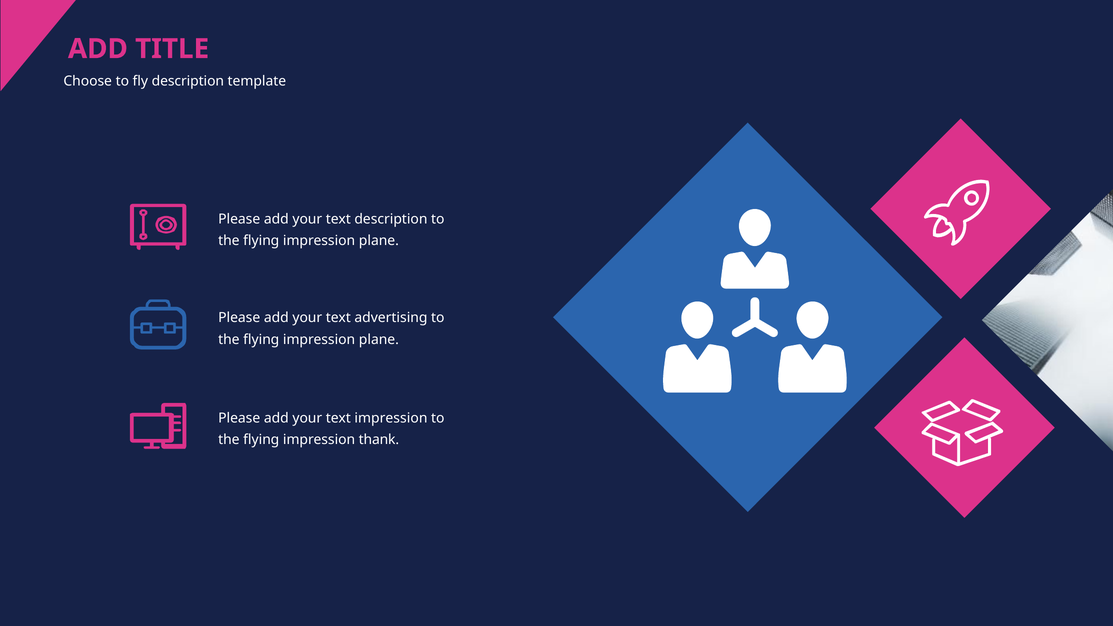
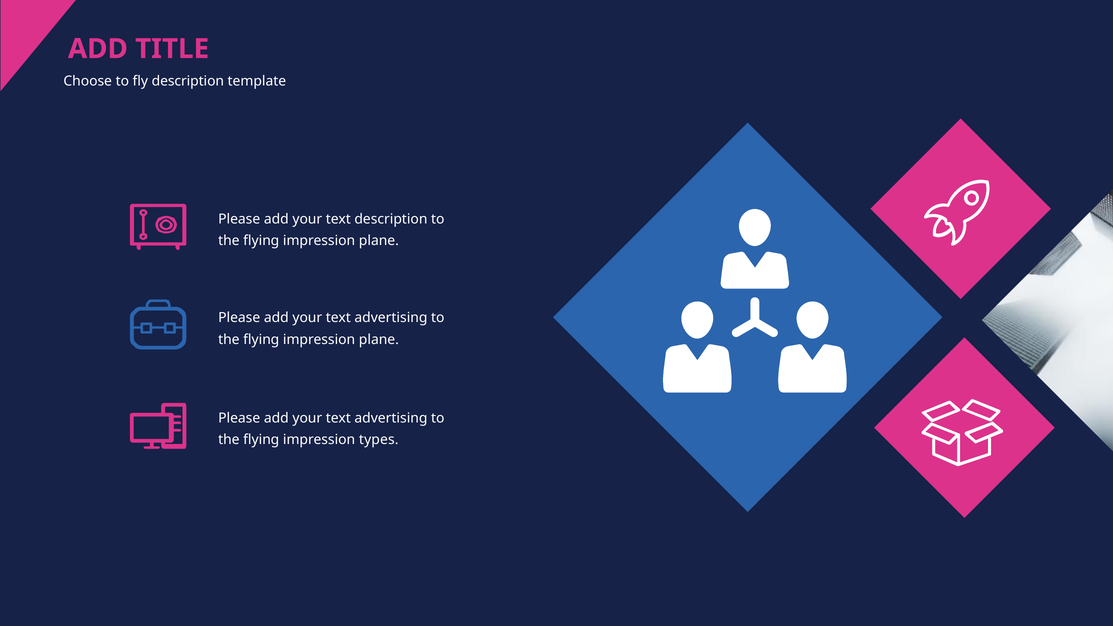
impression: impression -> advertising (391, 418)
thank: thank -> types (379, 440)
